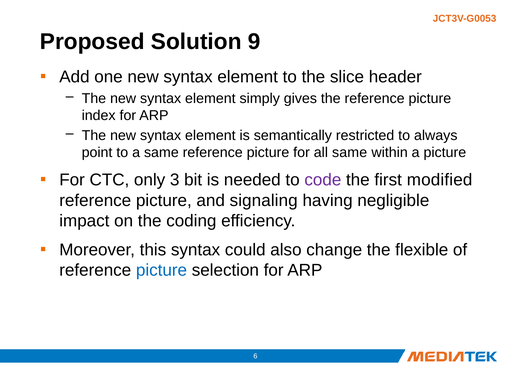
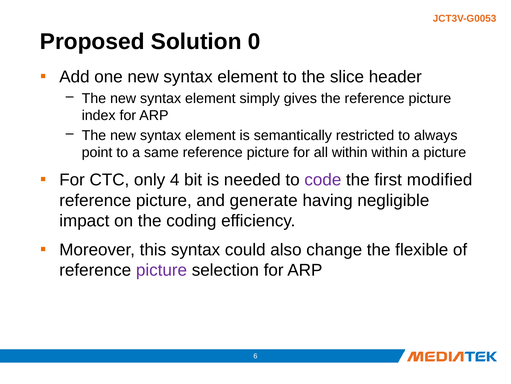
9: 9 -> 0 (254, 41)
all same: same -> within (350, 152)
3: 3 -> 4 (175, 180)
signaling: signaling -> generate (264, 200)
picture colour: blue -> purple (161, 270)
